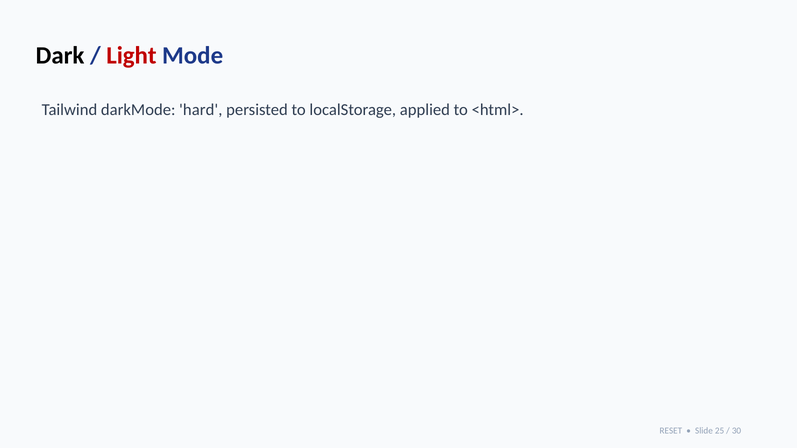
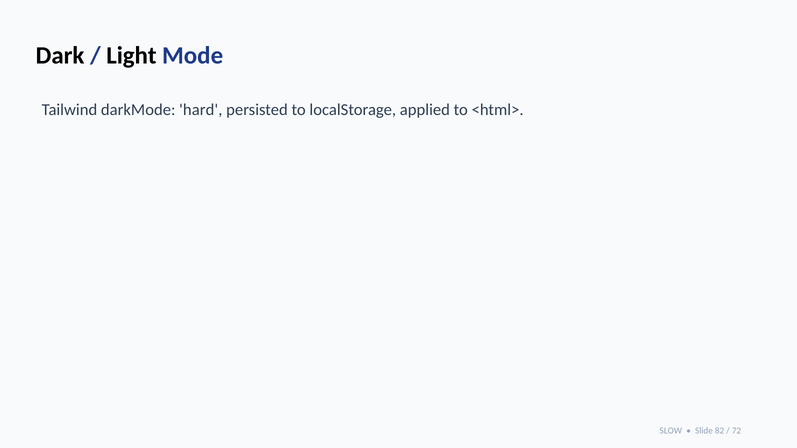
Light colour: red -> black (131, 56)
RESET: RESET -> SLOW (671, 431)
25: 25 -> 82 (720, 431)
30: 30 -> 72 (736, 431)
